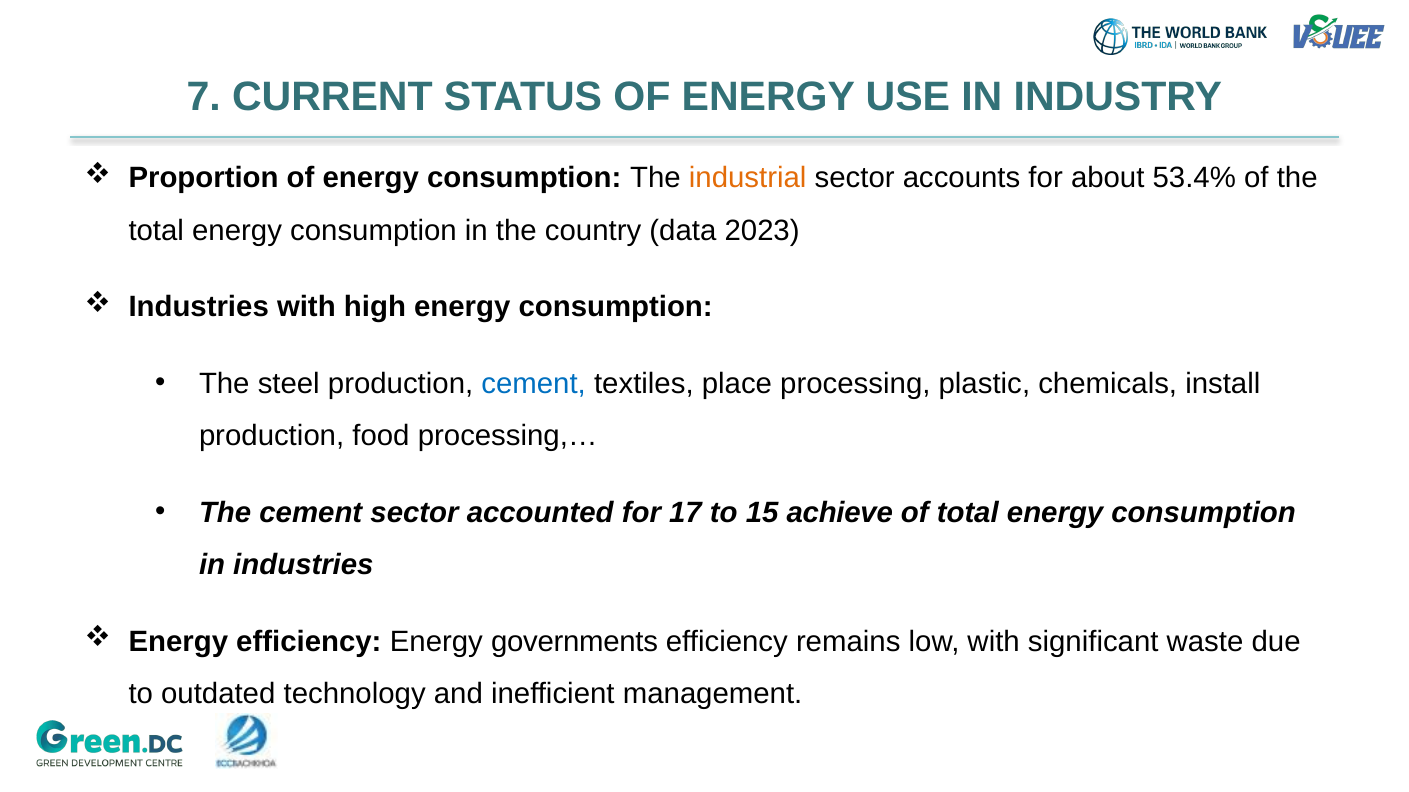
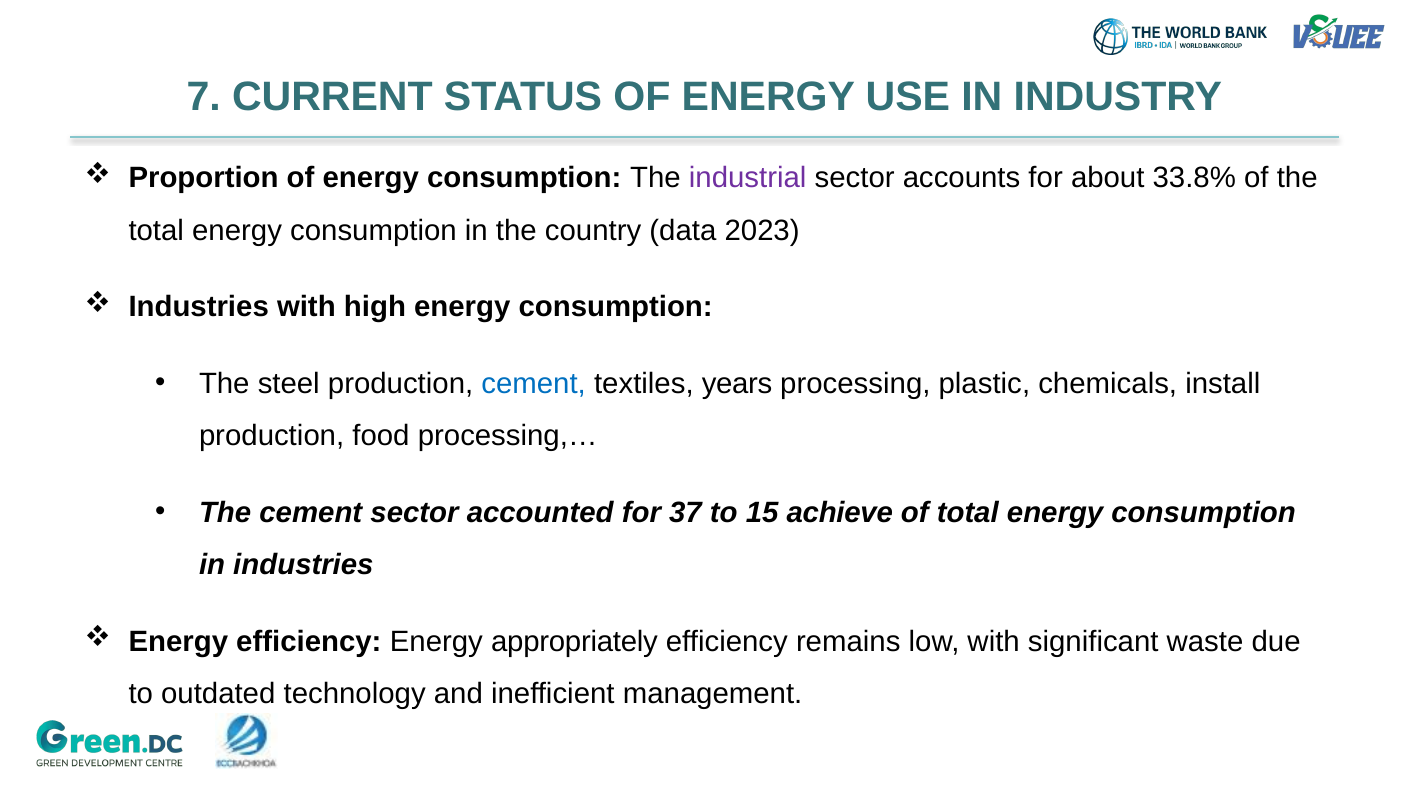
industrial colour: orange -> purple (748, 178)
53.4%: 53.4% -> 33.8% (1194, 178)
place: place -> years (737, 384)
17: 17 -> 37 (685, 513)
governments: governments -> appropriately (574, 642)
